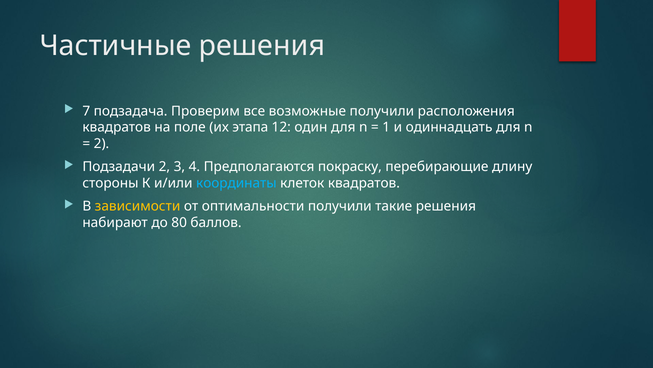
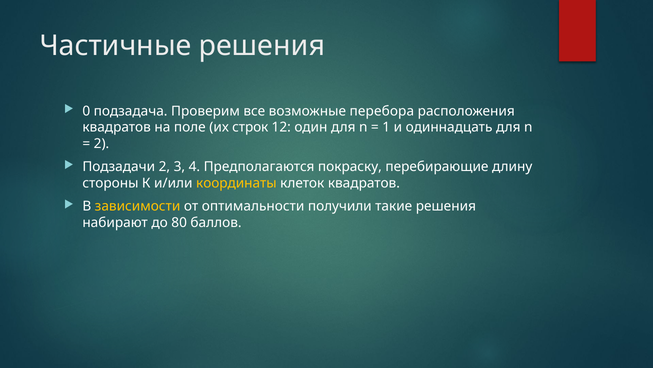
7: 7 -> 0 (86, 111)
возможные получили: получили -> перебора (382, 111)
этапа: этапа -> строк (250, 127)
координаты colour: light blue -> yellow (236, 183)
